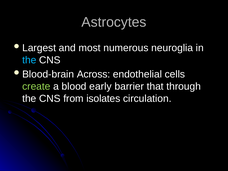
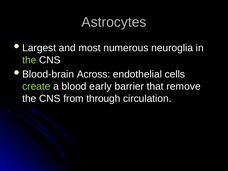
the colour: light blue -> light green (29, 60)
through: through -> remove (184, 86)
isolates: isolates -> through (103, 99)
